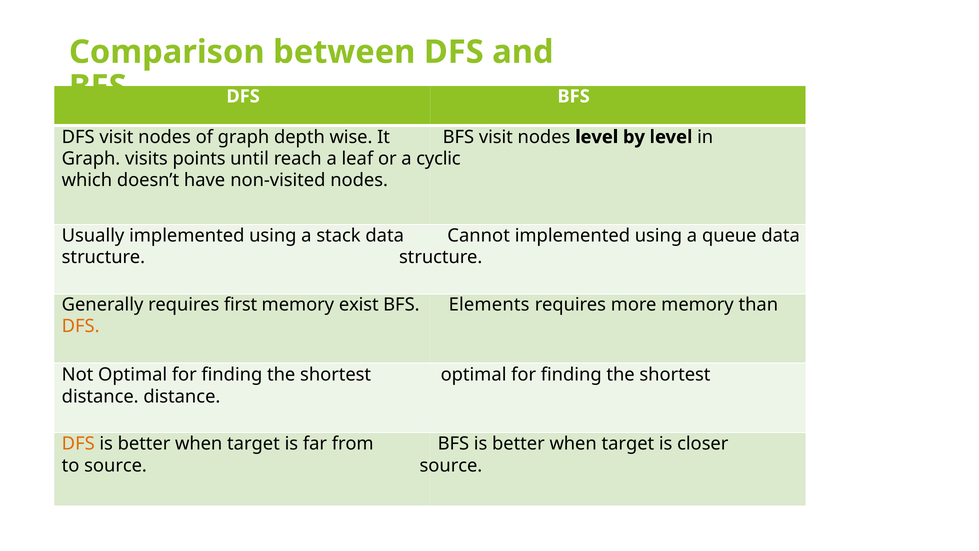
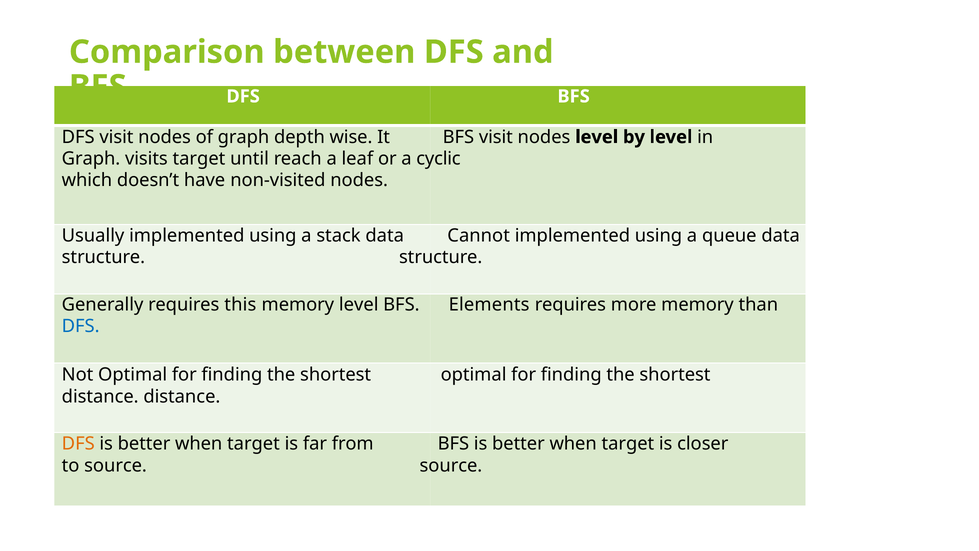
visits points: points -> target (199, 159)
first: first -> this (240, 305)
memory exist: exist -> level (359, 305)
DFS colour: orange -> blue (81, 326)
